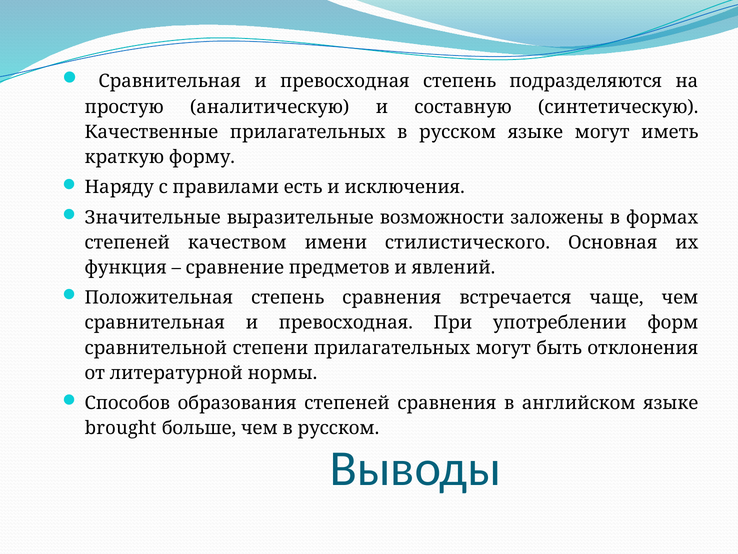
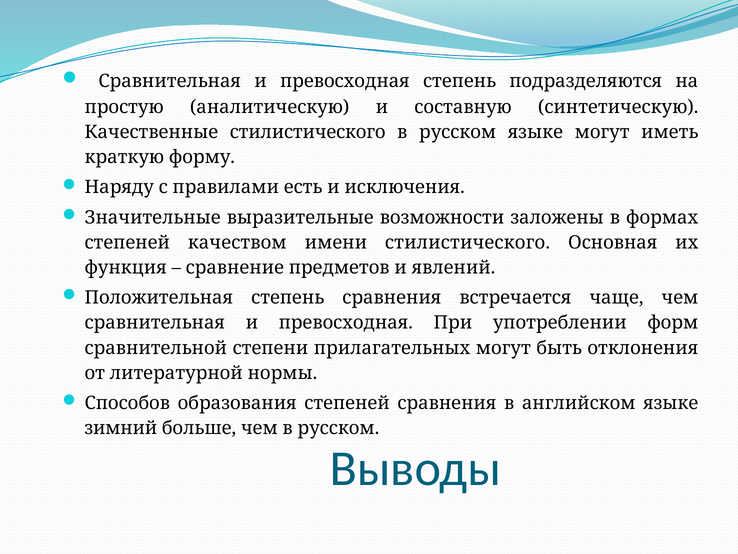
Качественные прилагательных: прилагательных -> стилистического (308, 132)
brought: brought -> зимний (121, 428)
